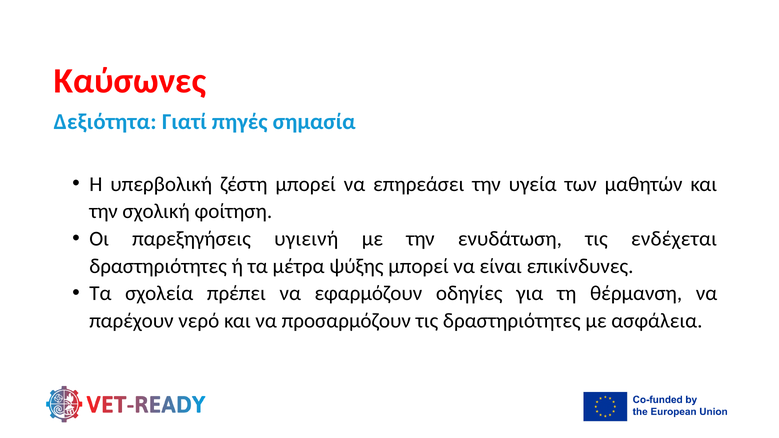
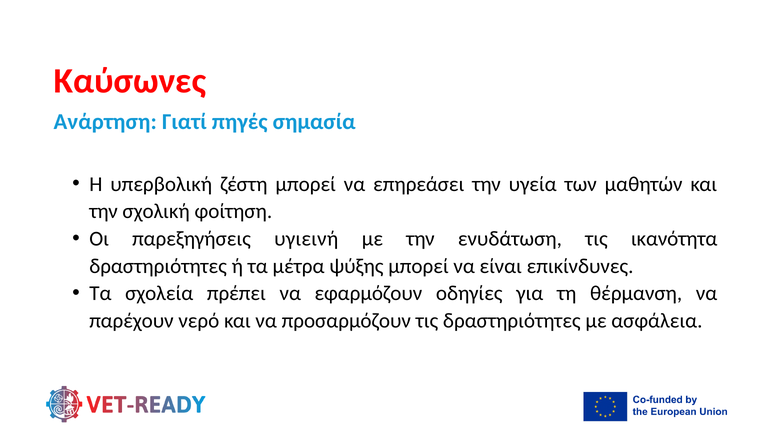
Δεξιότητα: Δεξιότητα -> Ανάρτηση (105, 122)
ενδέχεται: ενδέχεται -> ικανότητα (674, 239)
